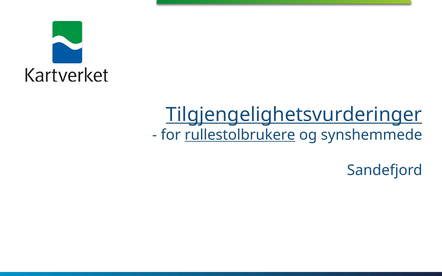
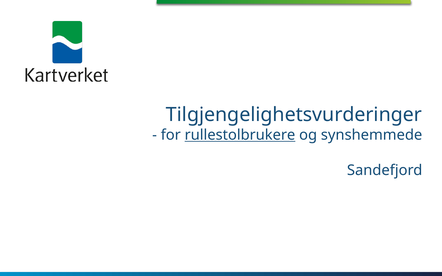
Tilgjengelighetsvurderinger underline: present -> none (294, 115)
